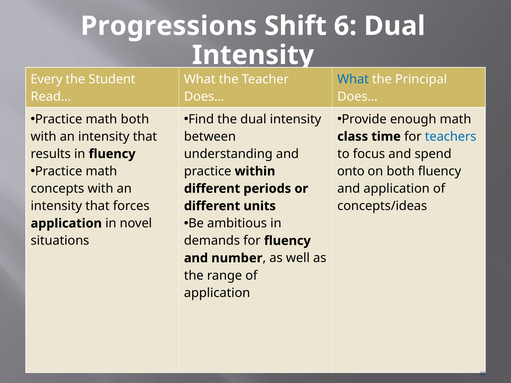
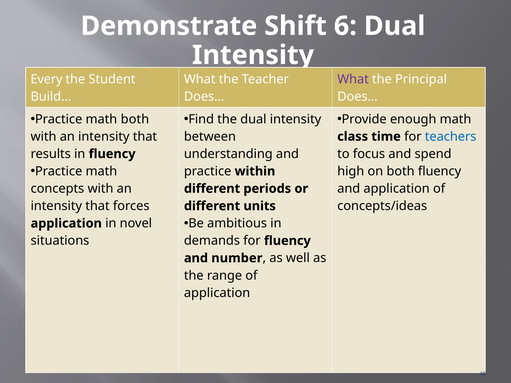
Progressions: Progressions -> Demonstrate (169, 26)
What colour: blue -> purple (353, 79)
Read…: Read… -> Build… (51, 97)
onto: onto -> high (351, 171)
